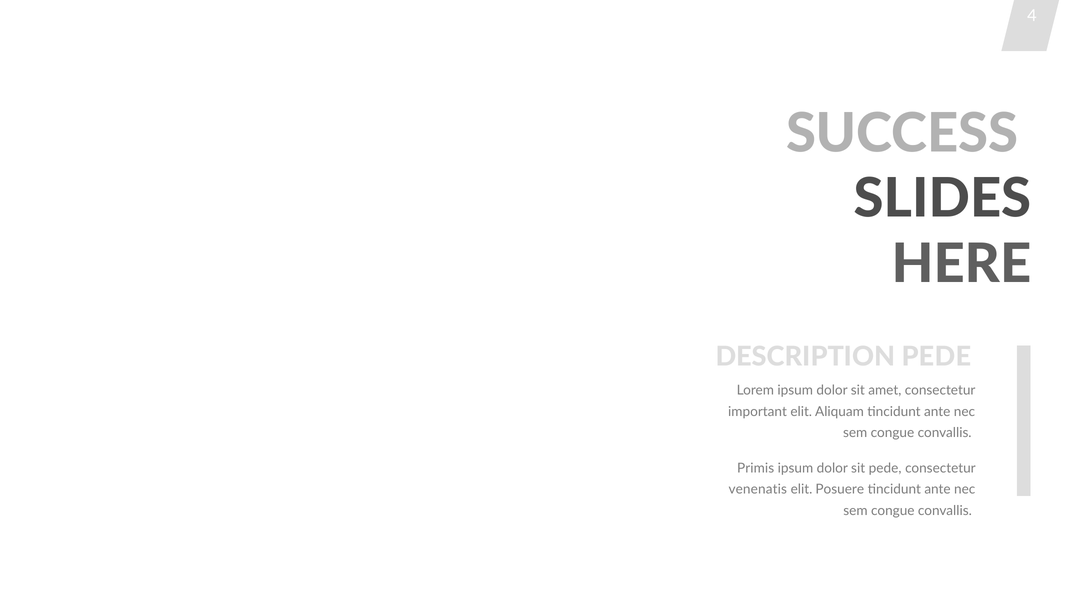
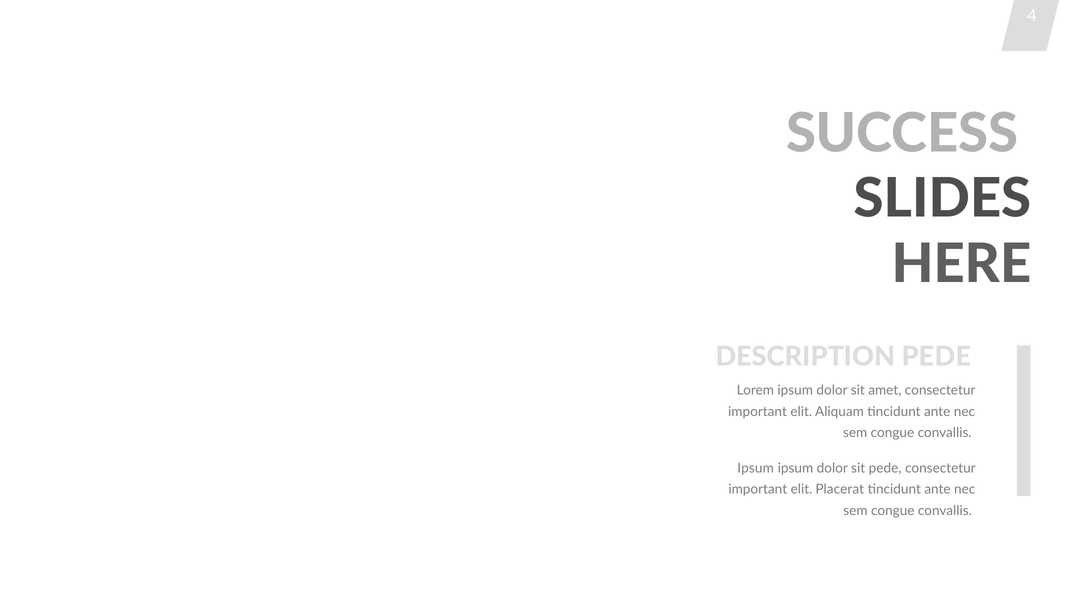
Primis: Primis -> Ipsum (756, 468)
venenatis: venenatis -> important (758, 489)
Posuere: Posuere -> Placerat (840, 489)
